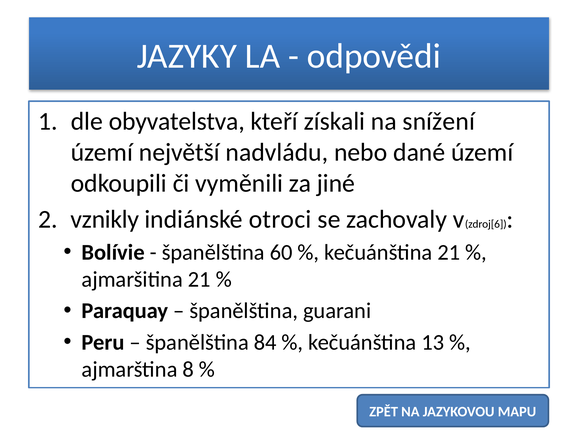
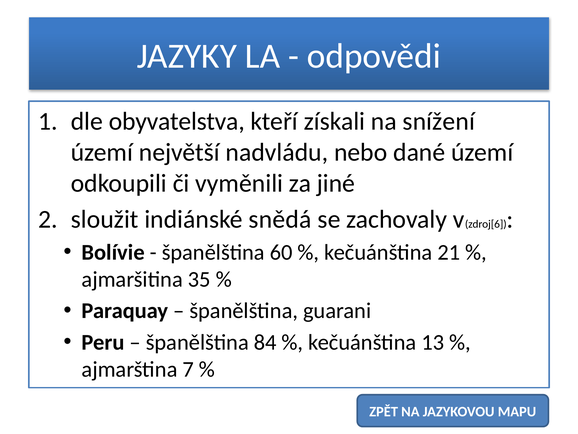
vznikly: vznikly -> sloužit (105, 219)
otroci: otroci -> snědá (280, 219)
ajmaršitina 21: 21 -> 35 (199, 279)
8: 8 -> 7 (188, 369)
